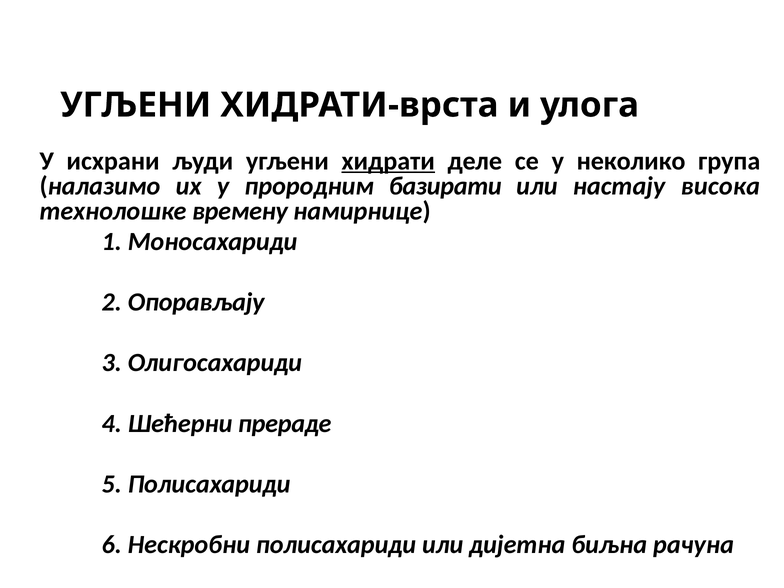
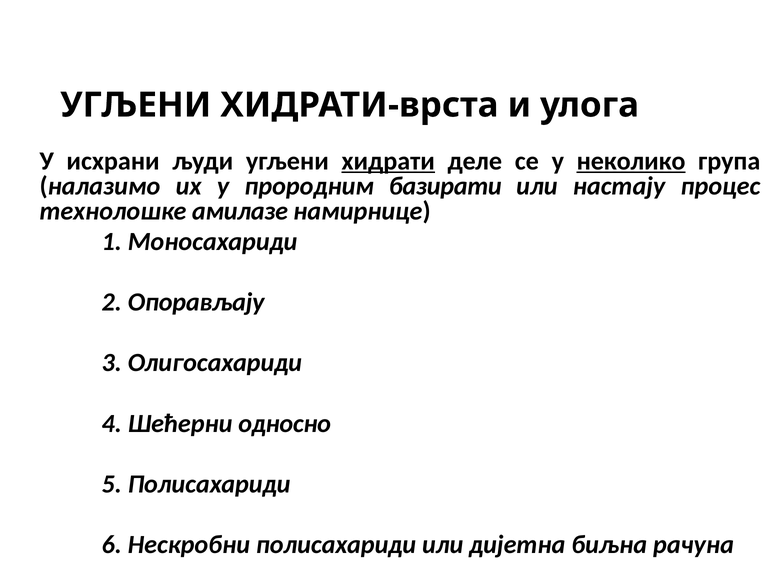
неколико underline: none -> present (631, 161)
висока: висока -> процес (720, 186)
времену: времену -> амилазе (240, 211)
прераде: прераде -> односно (285, 423)
